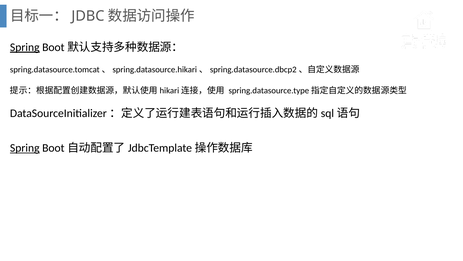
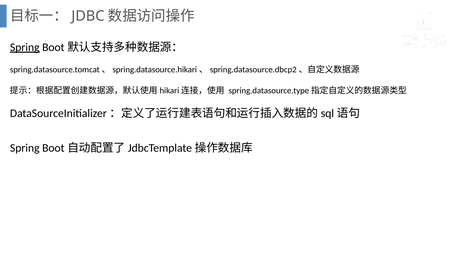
Spring underline: present -> none (25, 148)
